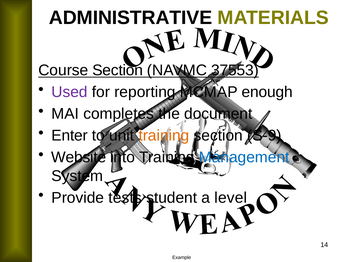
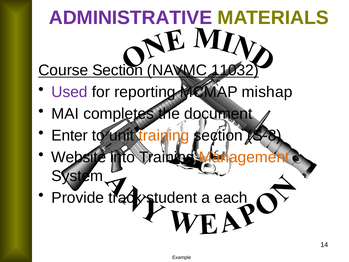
ADMINISTRATIVE colour: black -> purple (131, 18)
37553: 37553 -> 11032 (235, 70)
enough: enough -> mishap (267, 92)
S-9: S-9 -> S-8 (264, 135)
Management colour: blue -> orange (244, 157)
tests: tests -> track (125, 197)
level: level -> each (231, 197)
